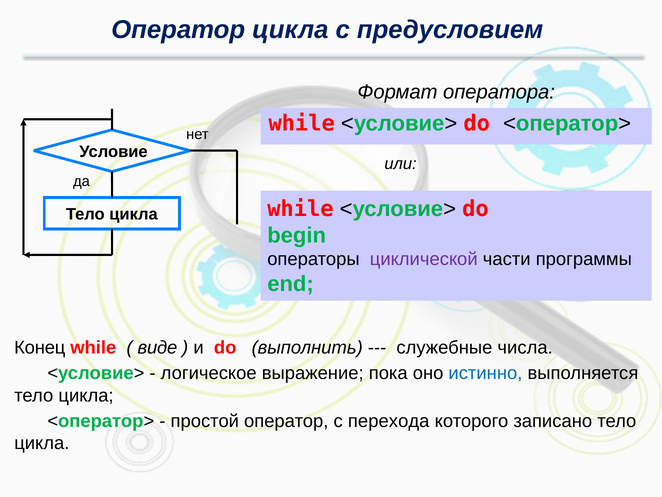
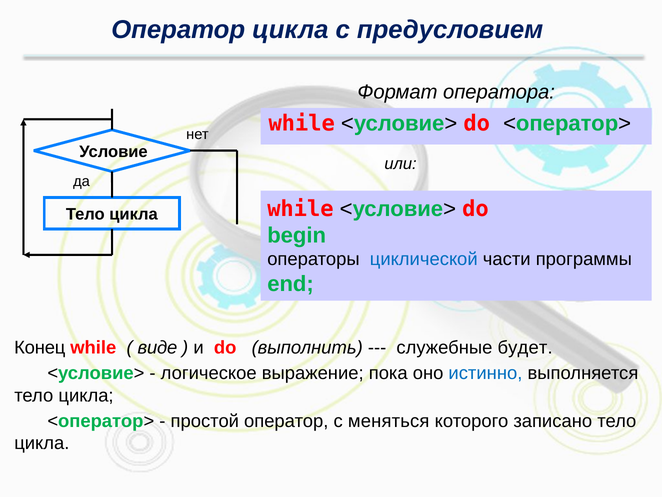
циклической colour: purple -> blue (424, 259)
числа: числа -> будет (525, 347)
перехода: перехода -> меняться (389, 421)
